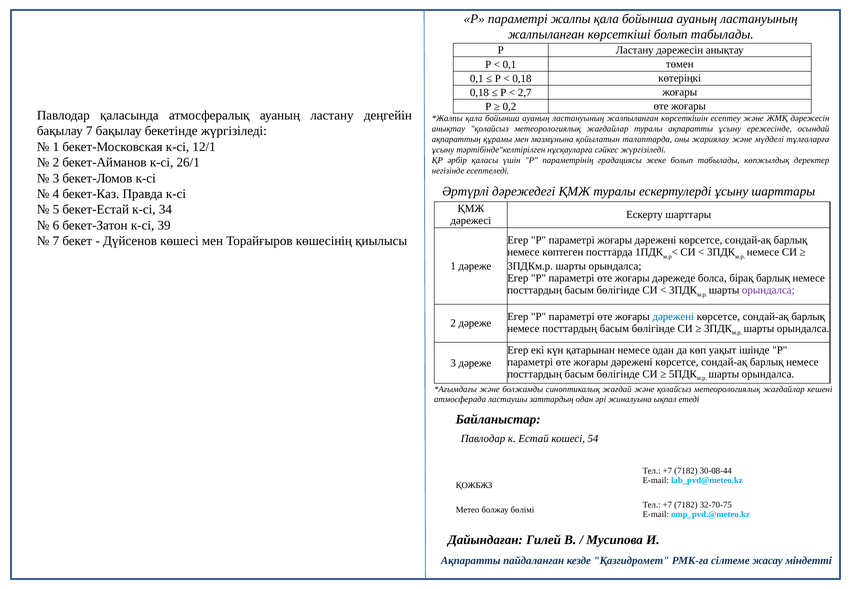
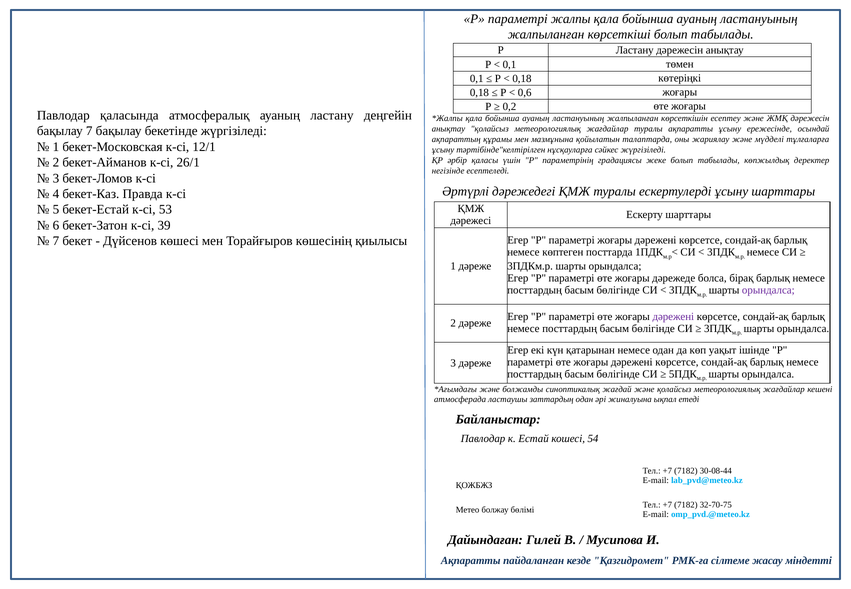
2,7: 2,7 -> 0,6 (525, 93)
34: 34 -> 53 (165, 210)
дәрежені colour: blue -> purple (673, 316)
